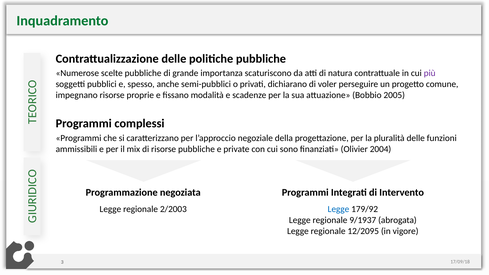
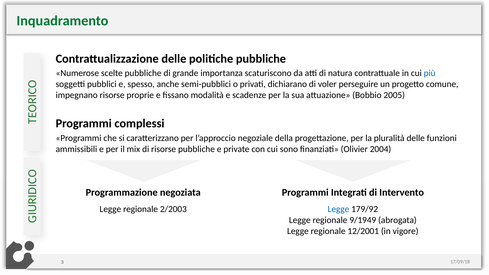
più colour: purple -> blue (430, 73)
9/1937: 9/1937 -> 9/1949 (363, 220)
12/2095: 12/2095 -> 12/2001 (363, 231)
